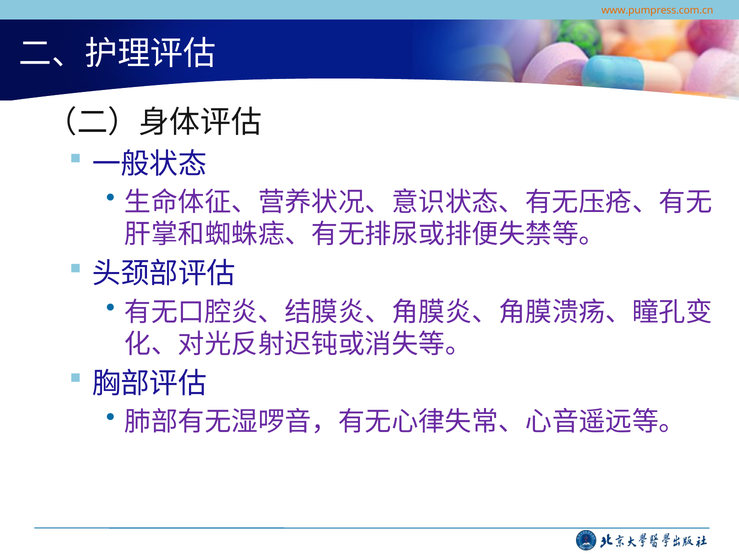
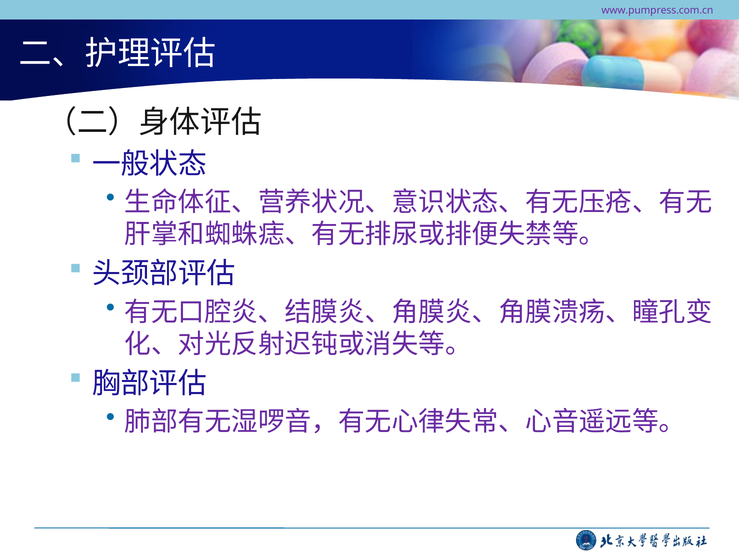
www.pumpress.com.cn colour: orange -> purple (657, 11)
